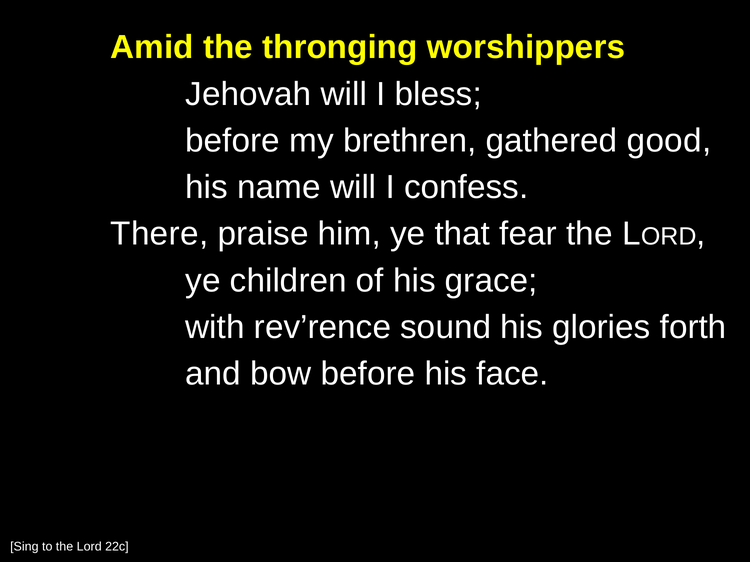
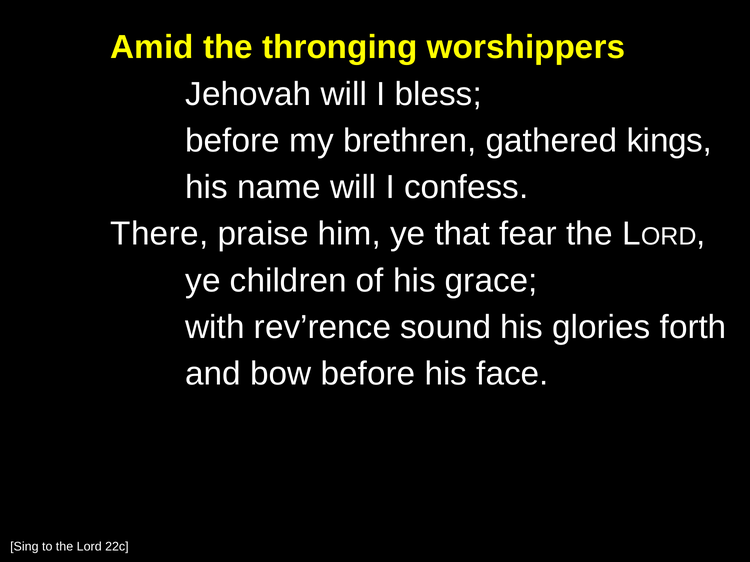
good: good -> kings (669, 141)
